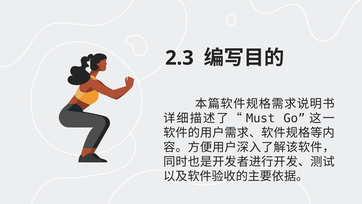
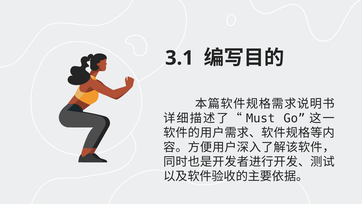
2.3: 2.3 -> 3.1 (179, 58)
